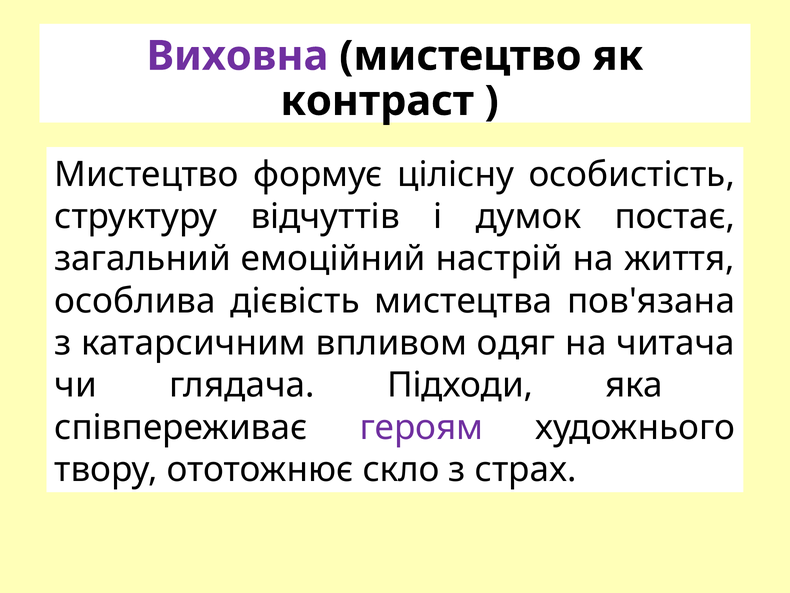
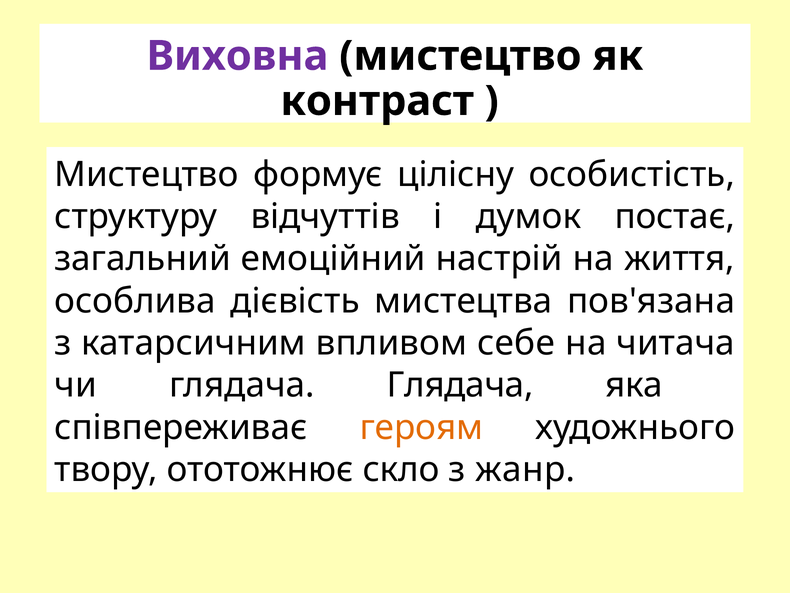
одяг: одяг -> себе (516, 343)
глядача Підходи: Підходи -> Глядача (460, 385)
героям colour: purple -> orange (422, 427)
страх: страх -> жанр (525, 469)
